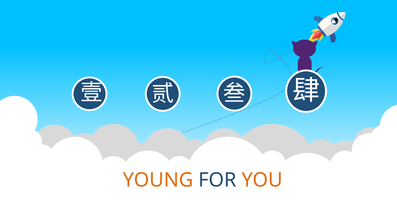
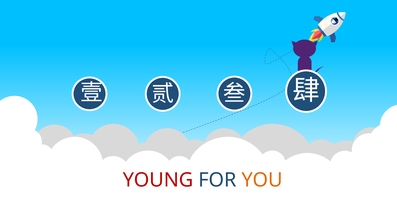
YOUNG colour: orange -> red (158, 180)
